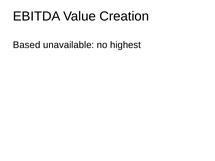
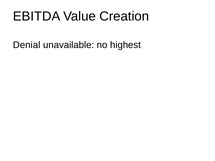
Based: Based -> Denial (27, 45)
